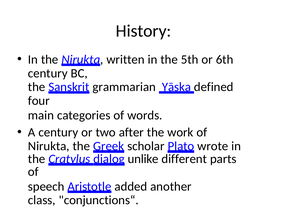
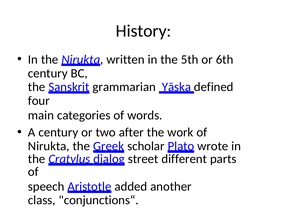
unlike: unlike -> street (143, 159)
